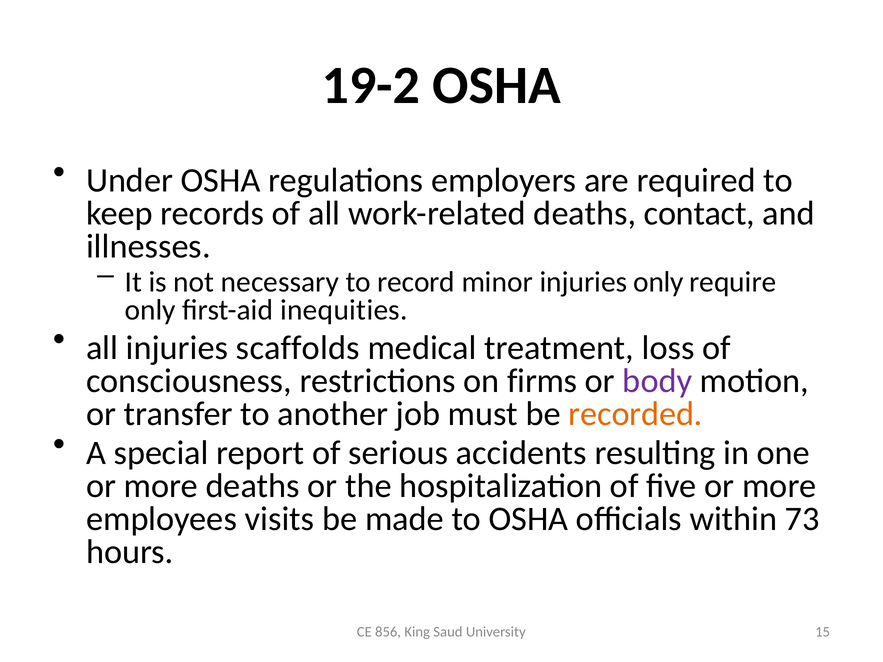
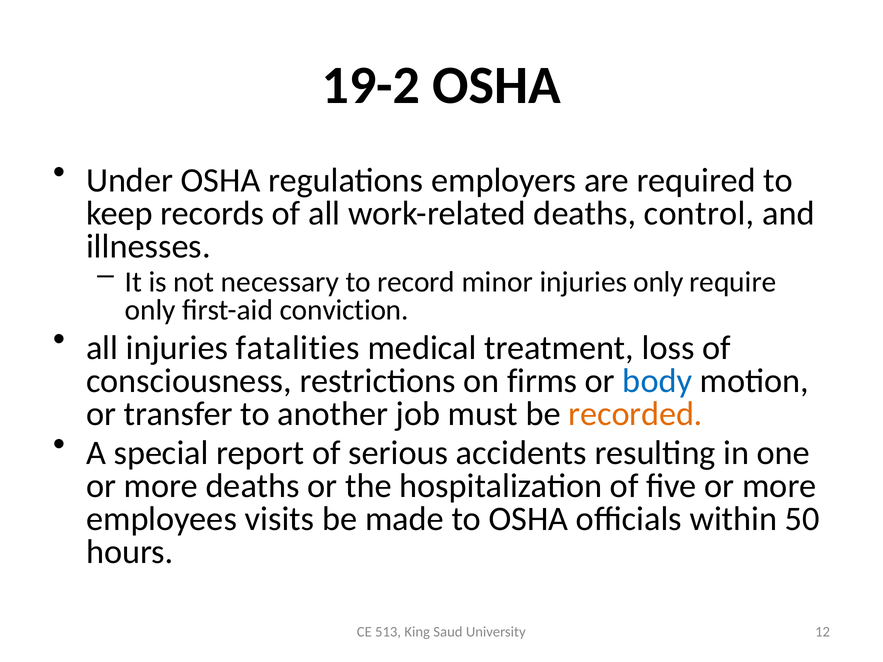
contact: contact -> control (699, 214)
inequities: inequities -> conviction (344, 310)
scaffolds: scaffolds -> fatalities (298, 348)
body colour: purple -> blue (657, 381)
73: 73 -> 50 (802, 519)
856: 856 -> 513 (388, 632)
15: 15 -> 12 (823, 632)
